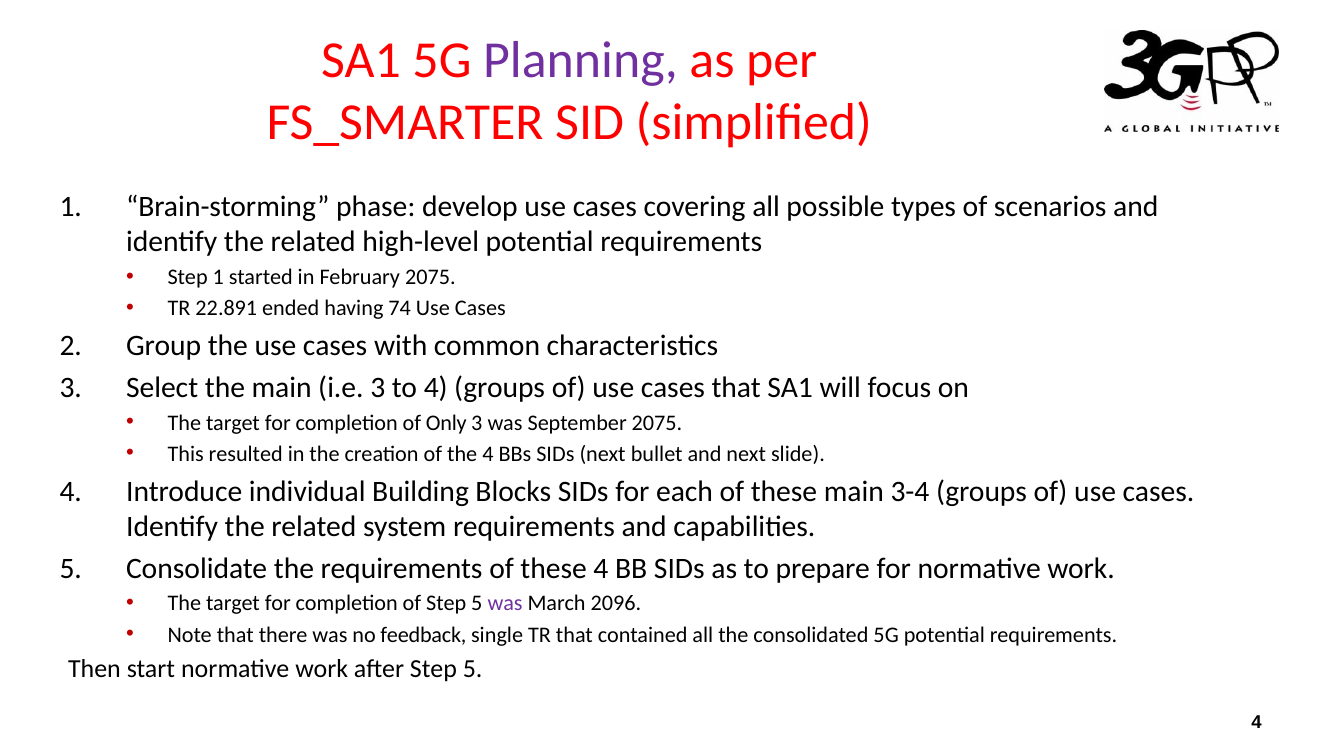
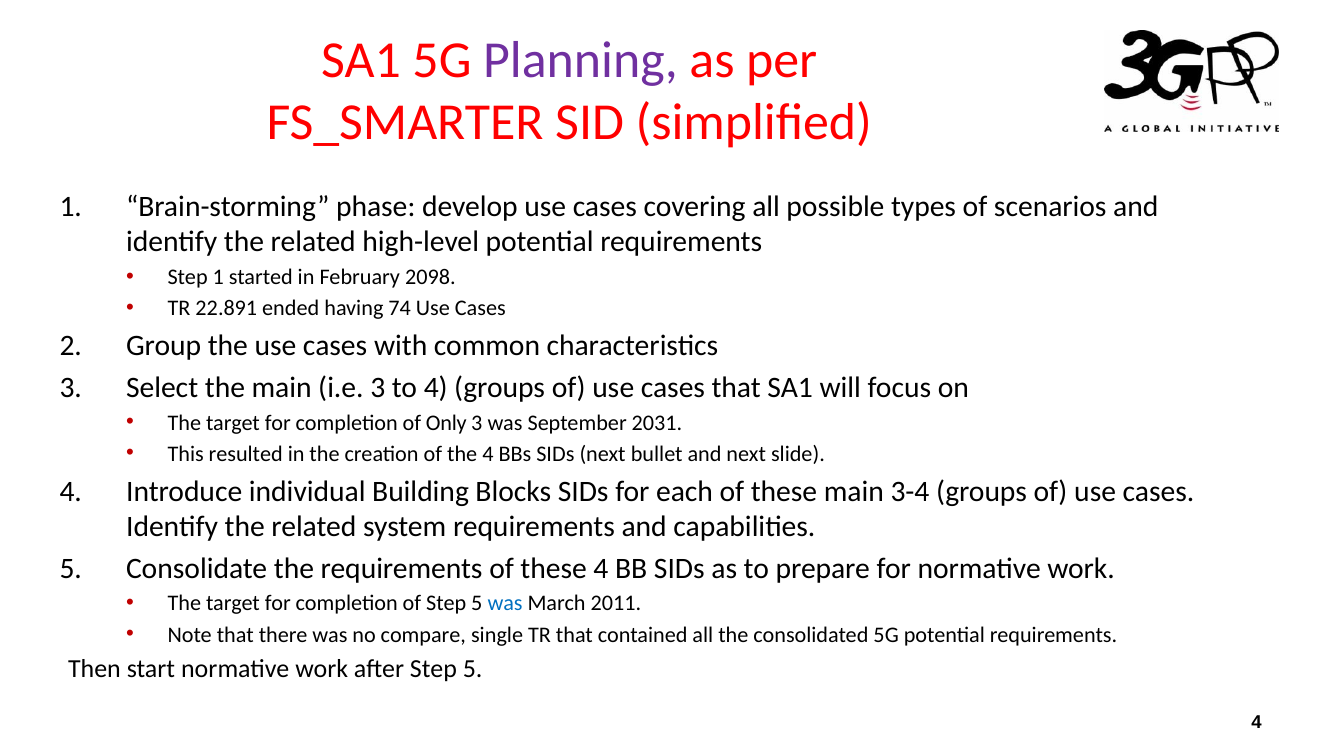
February 2075: 2075 -> 2098 (430, 277)
September 2075: 2075 -> 2031 (657, 422)
was colour: purple -> blue (505, 603)
2096: 2096 -> 2011 (616, 603)
feedback: feedback -> compare (423, 634)
